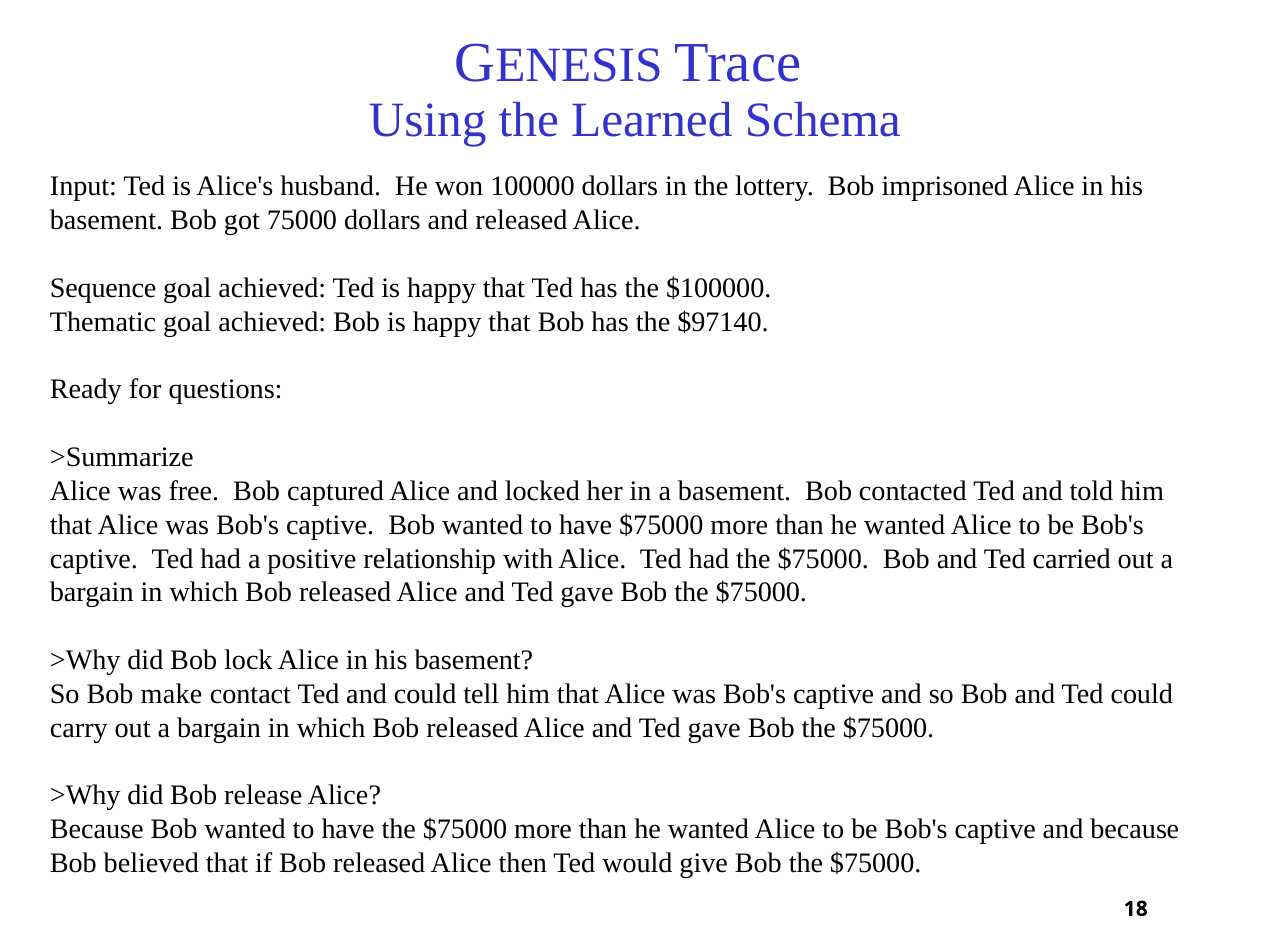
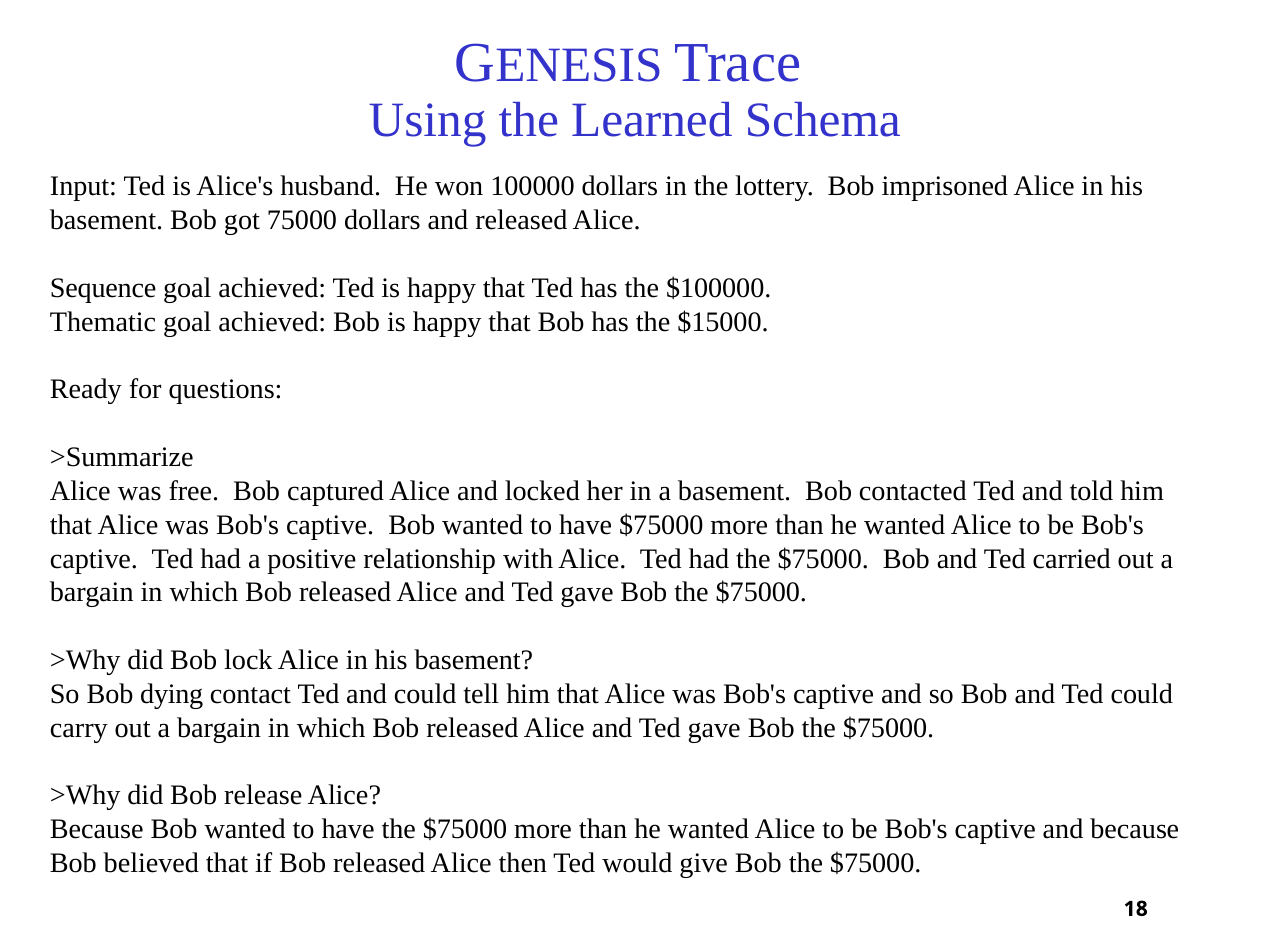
$97140: $97140 -> $15000 (723, 322)
make: make -> dying (172, 694)
